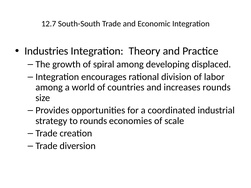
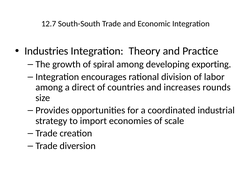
displaced: displaced -> exporting (211, 64)
world: world -> direct (83, 87)
to rounds: rounds -> import (93, 121)
